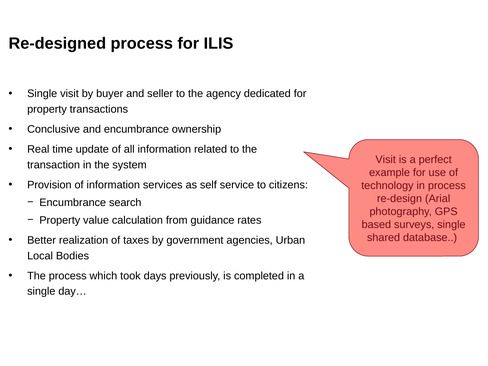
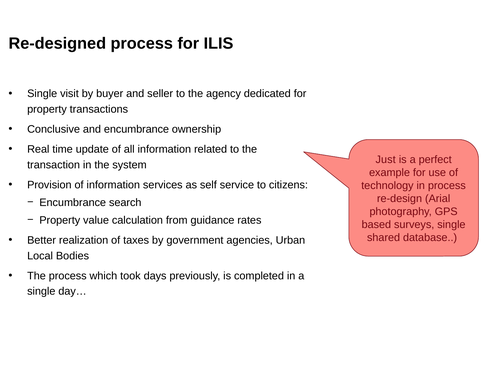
Visit: Visit -> Just (386, 160)
